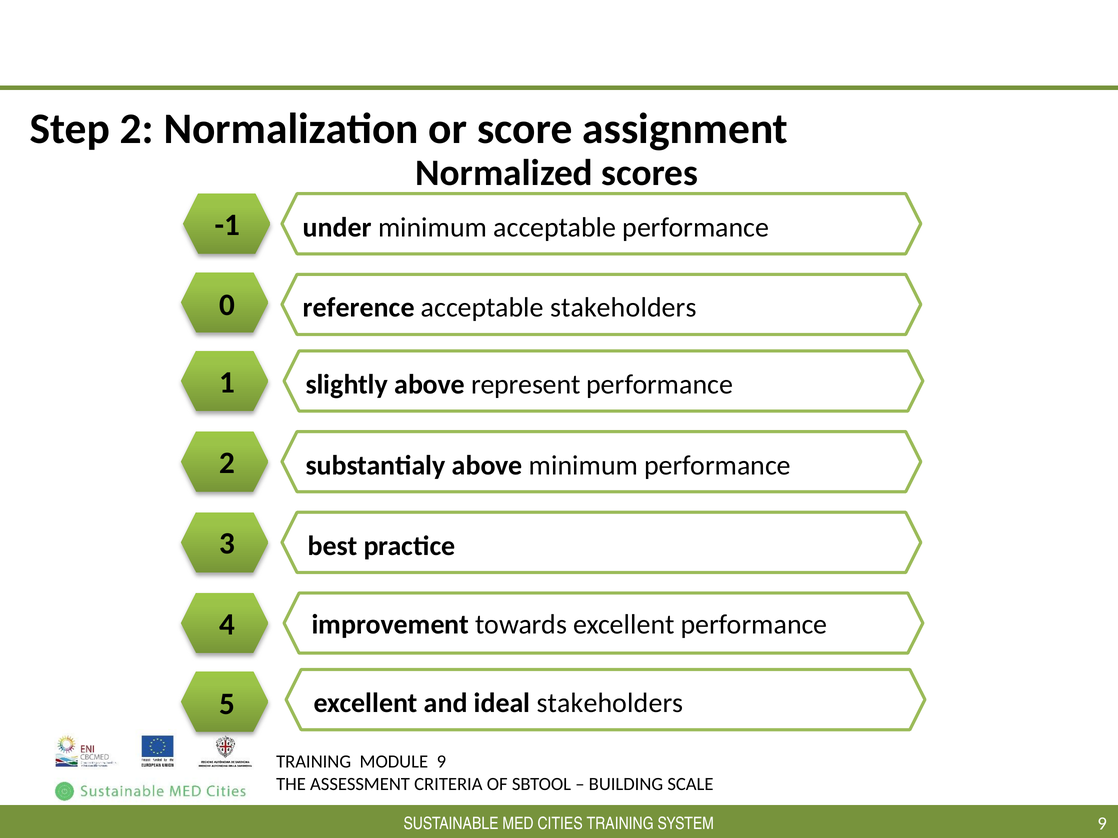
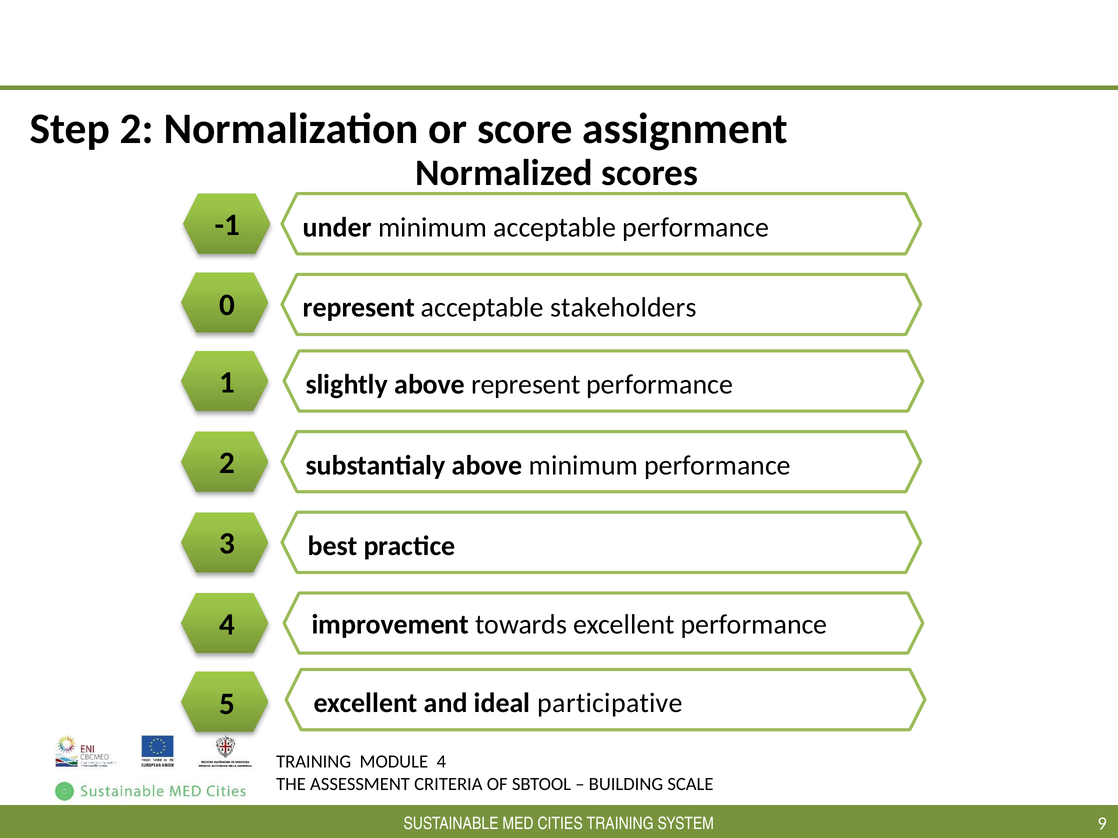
reference: reference -> represent (359, 308)
ideal stakeholders: stakeholders -> participative (610, 704)
9: 9 -> 4 (441, 762)
